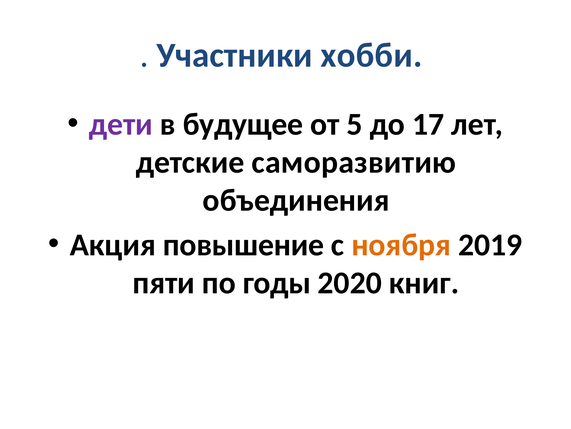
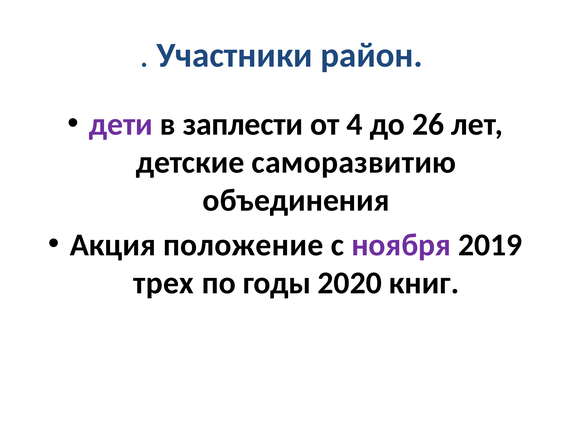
хобби: хобби -> район (372, 55)
будущее: будущее -> заплести (243, 124)
5: 5 -> 4 (355, 124)
17: 17 -> 26 (428, 124)
повышение: повышение -> положение (243, 244)
ноября colour: orange -> purple (401, 244)
пяти: пяти -> трех (163, 282)
